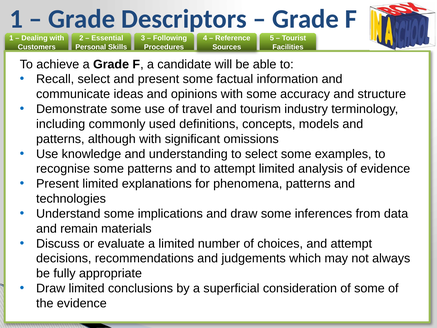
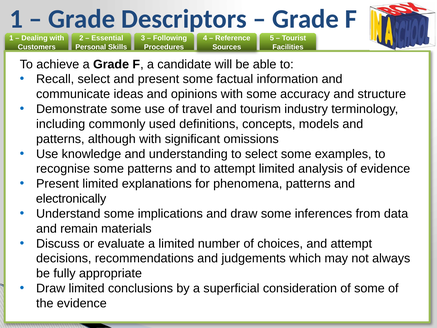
technologies: technologies -> electronically (71, 199)
